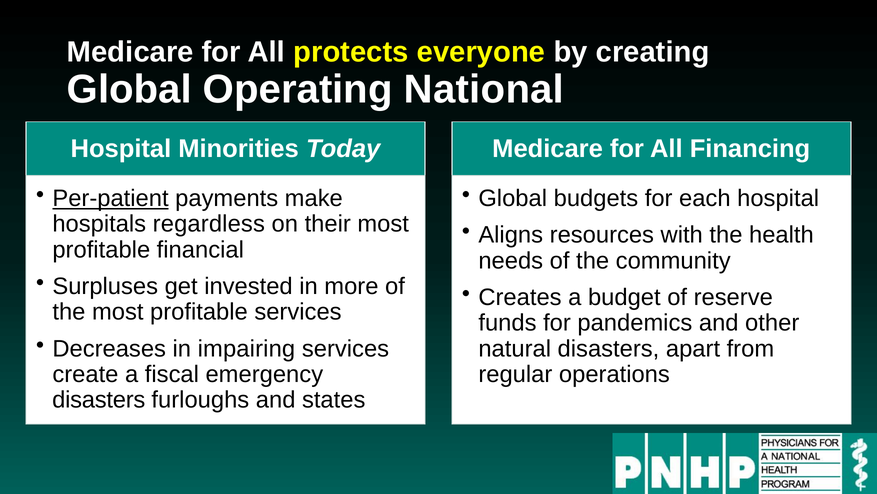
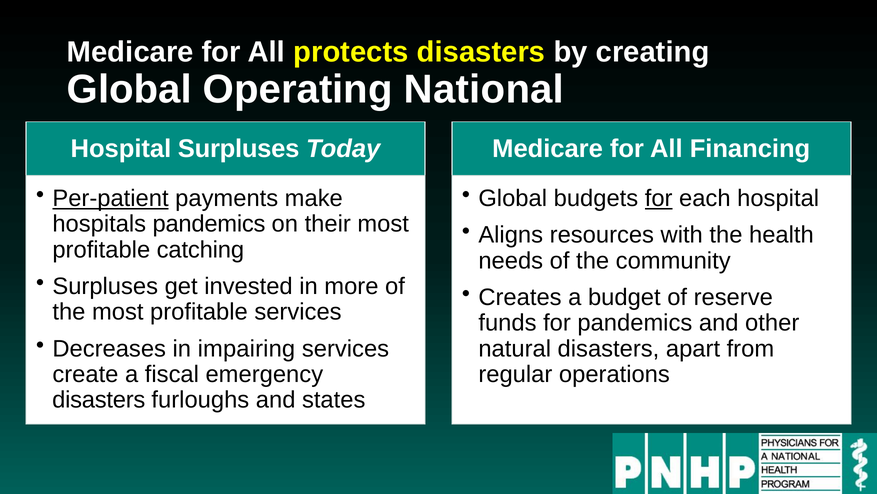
protects everyone: everyone -> disasters (481, 52)
Hospital Minorities: Minorities -> Surpluses (239, 148)
for underline: none -> present (659, 198)
hospitals regardless: regardless -> pandemics (209, 224)
financial: financial -> catching (200, 249)
